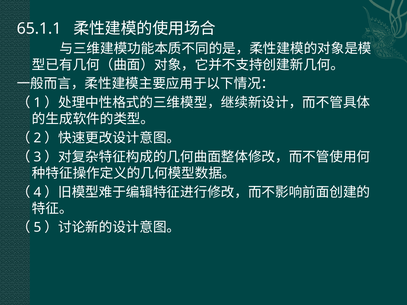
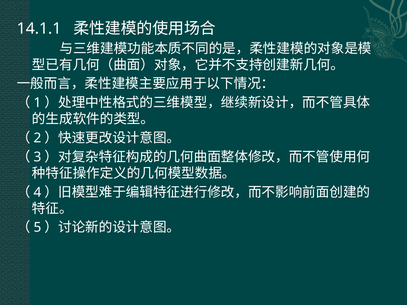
65.1.1: 65.1.1 -> 14.1.1 (39, 28)
